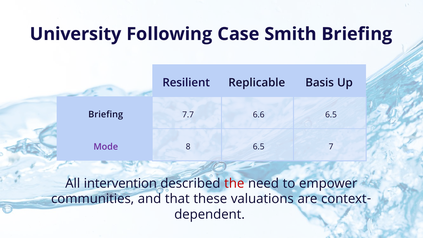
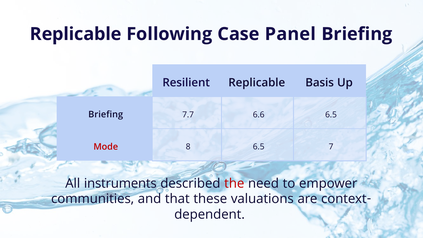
University: University -> Replicable (76, 34)
Smith: Smith -> Panel (290, 34)
Mode colour: purple -> red (106, 146)
intervention: intervention -> instruments (120, 183)
